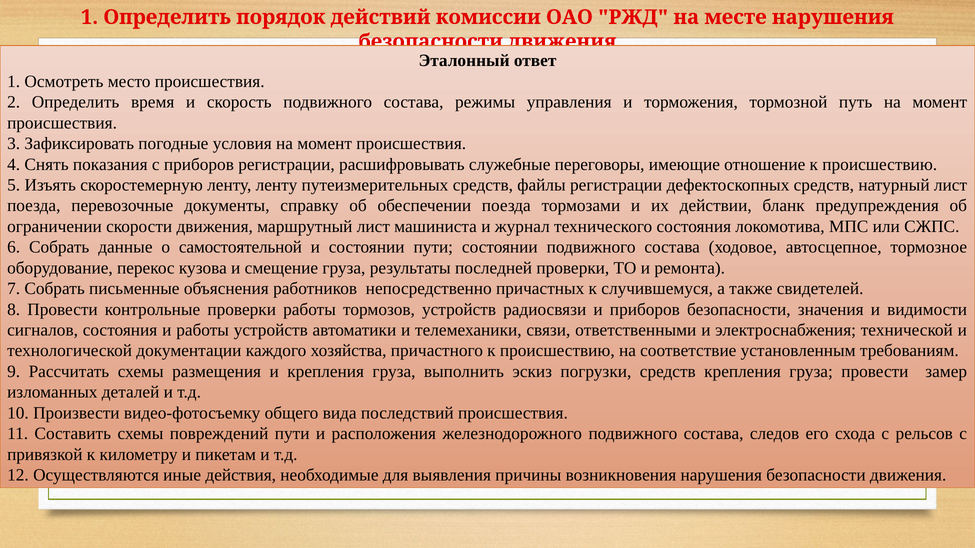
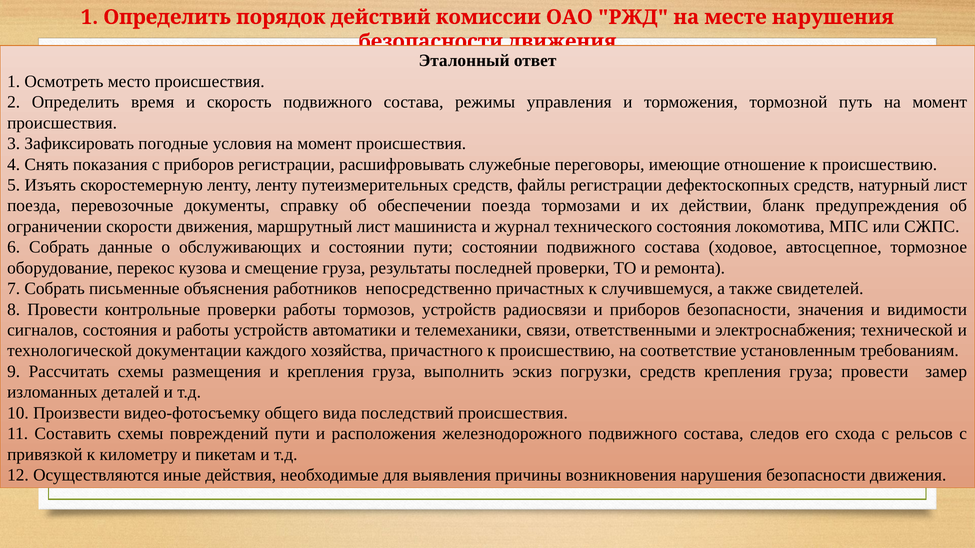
самостоятельной: самостоятельной -> обслуживающих (240, 247)
